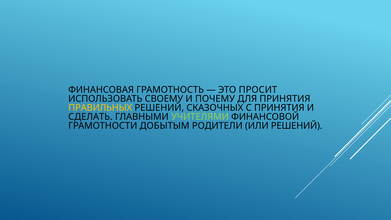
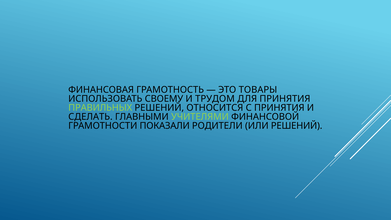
ПРОСИТ: ПРОСИТ -> ТОВАРЫ (258, 90)
ПОЧЕМУ: ПОЧЕМУ -> ТРУДОМ (215, 99)
ПРАВИЛЬНЫХ colour: yellow -> light green (100, 108)
СКАЗОЧНЫХ: СКАЗОЧНЫХ -> ОТНОСИТСЯ (215, 108)
ДОБЫТЫМ: ДОБЫТЫМ -> ПОКАЗАЛИ (165, 126)
